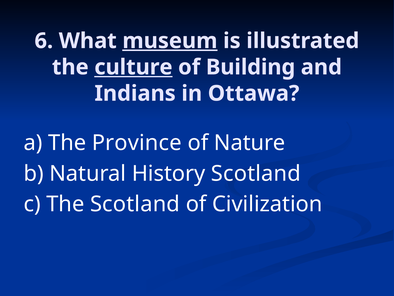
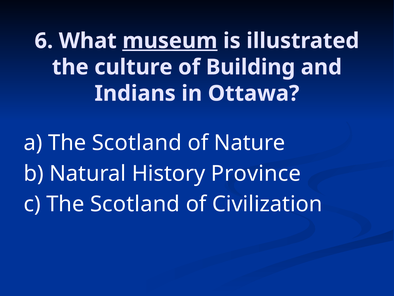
culture underline: present -> none (133, 67)
a The Province: Province -> Scotland (137, 143)
History Scotland: Scotland -> Province (256, 173)
